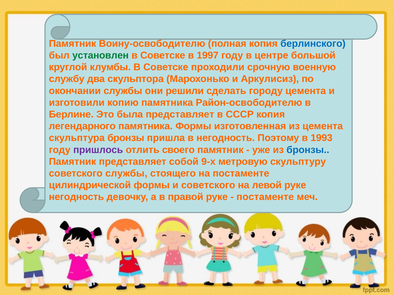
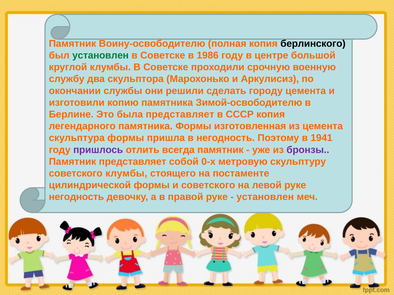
берлинского colour: blue -> black (313, 44)
1997: 1997 -> 1986 (208, 55)
Район-освободителю: Район-освободителю -> Зимой-освободителю (249, 103)
скульптура бронзы: бронзы -> формы (126, 138)
1993: 1993 -> 1941 (322, 138)
своего: своего -> всегда (178, 150)
бронзы colour: blue -> purple (308, 150)
9-х: 9-х -> 0-х (208, 162)
советского службы: службы -> клумбы (126, 174)
постаменте: постаменте -> установлен (265, 197)
